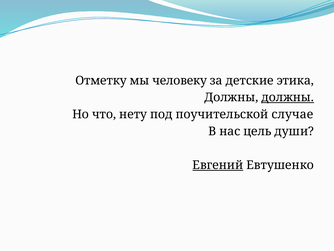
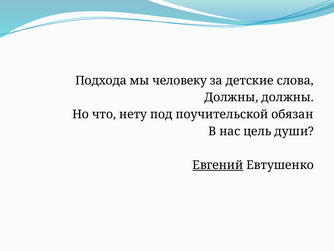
Отметку: Отметку -> Подхода (101, 80)
этика: этика -> слова (295, 80)
должны underline: present -> none (288, 97)
случае: случае -> обязан (292, 114)
